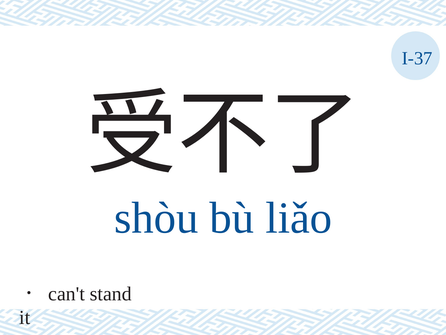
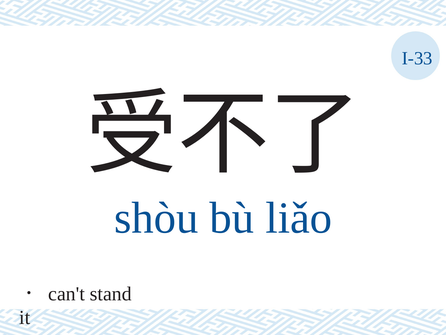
I-37: I-37 -> I-33 (417, 58)
